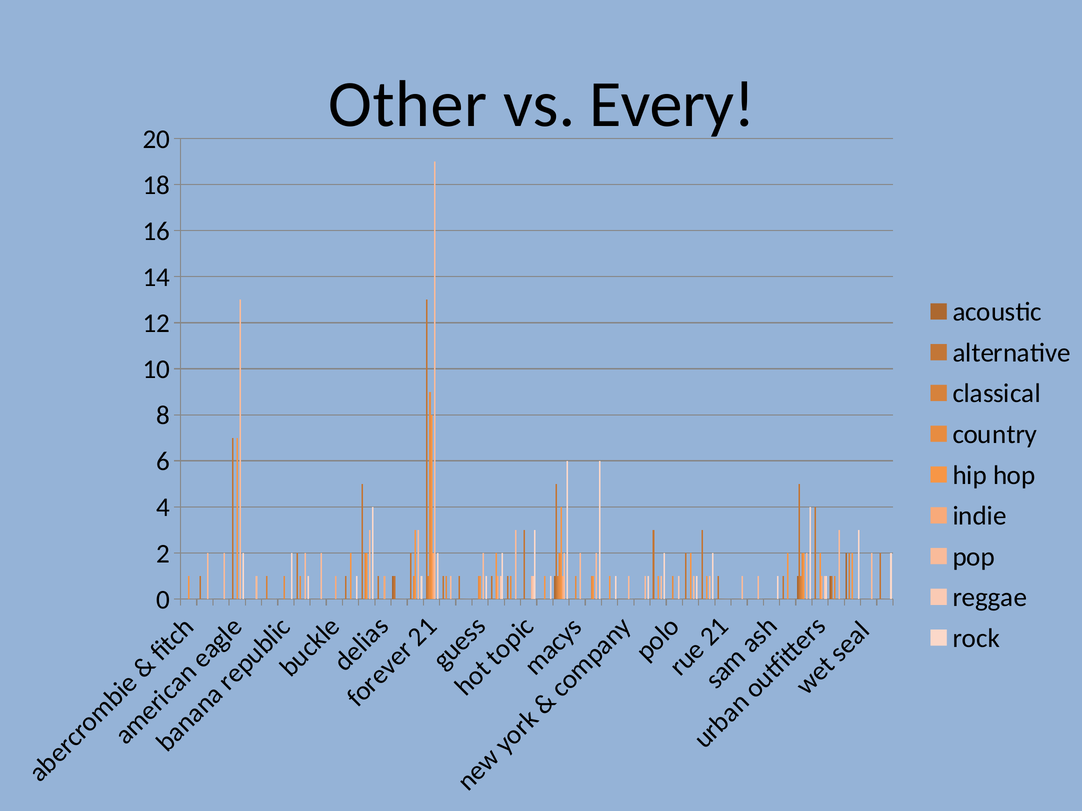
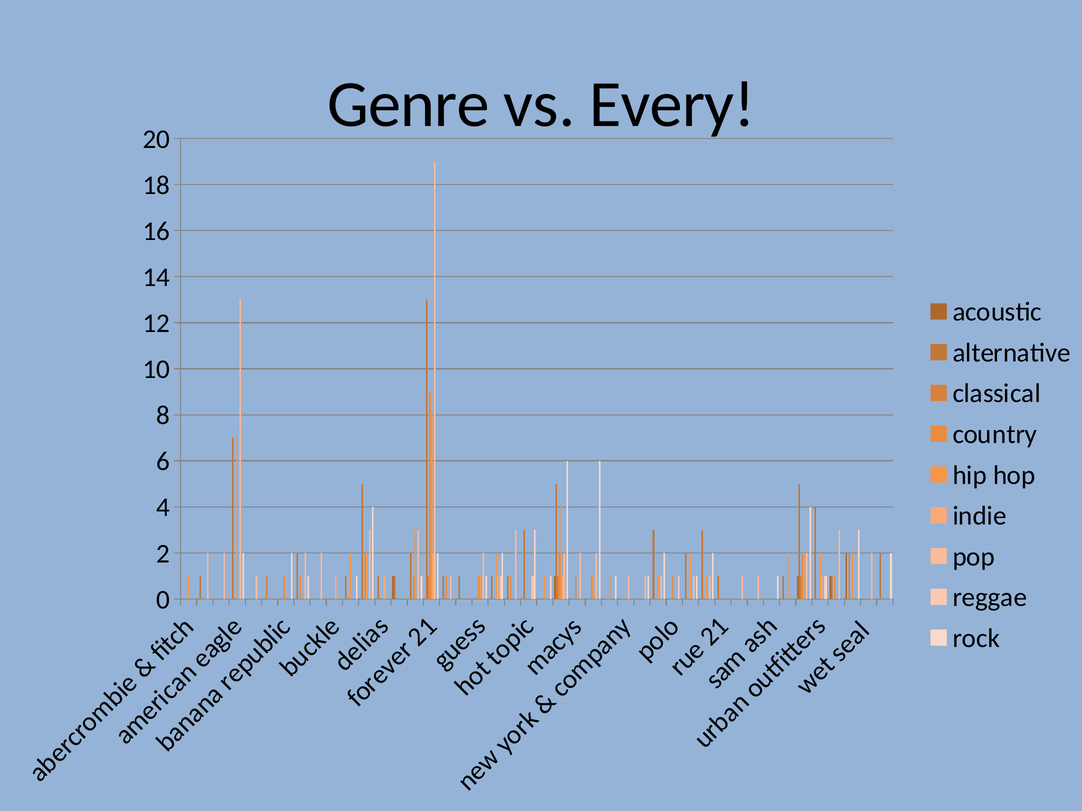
Other: Other -> Genre (408, 105)
